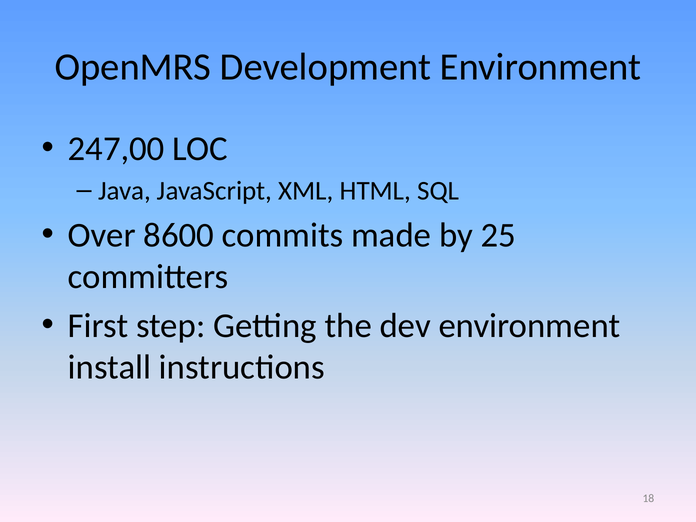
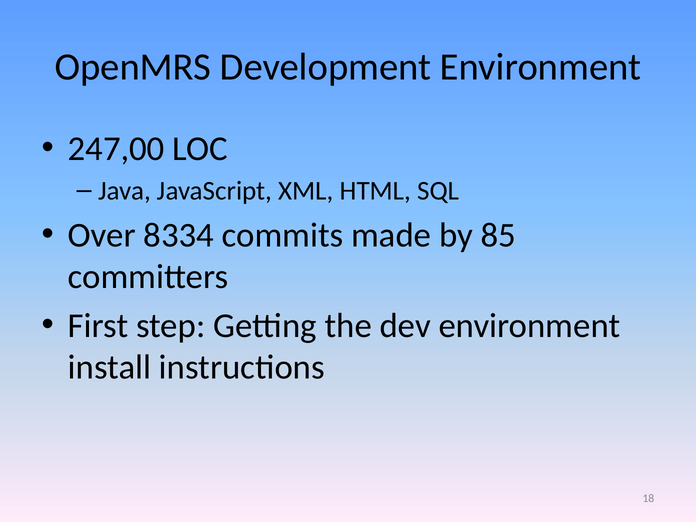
8600: 8600 -> 8334 (179, 235)
25: 25 -> 85 (498, 235)
